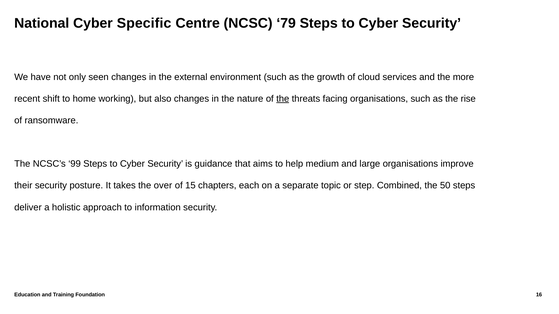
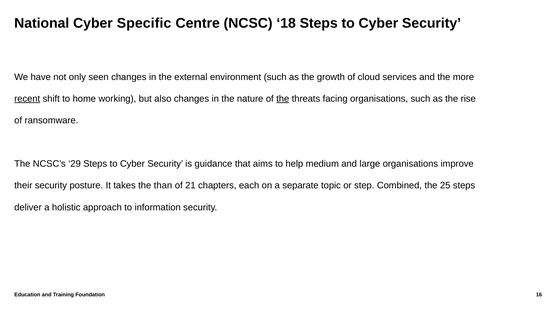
79: 79 -> 18 (286, 23)
recent underline: none -> present (27, 99)
99: 99 -> 29 (75, 164)
over: over -> than (163, 186)
15: 15 -> 21 (190, 186)
50: 50 -> 25 (445, 186)
